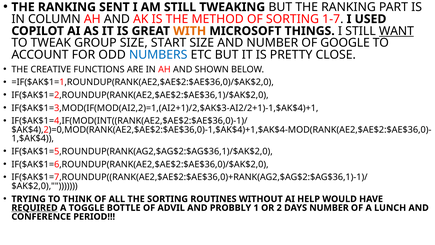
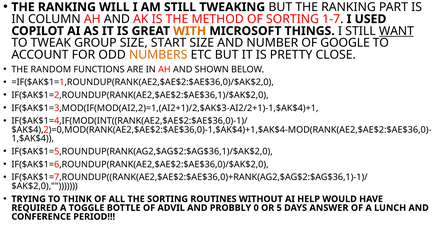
SENT: SENT -> WILL (114, 7)
NUMBERS colour: blue -> orange (158, 55)
CREATIVE: CREATIVE -> RANDOM (51, 69)
REQUIRED underline: present -> none (35, 208)
1: 1 -> 0 (256, 208)
2: 2 -> 5 (279, 208)
DAYS NUMBER: NUMBER -> ANSWER (329, 208)
